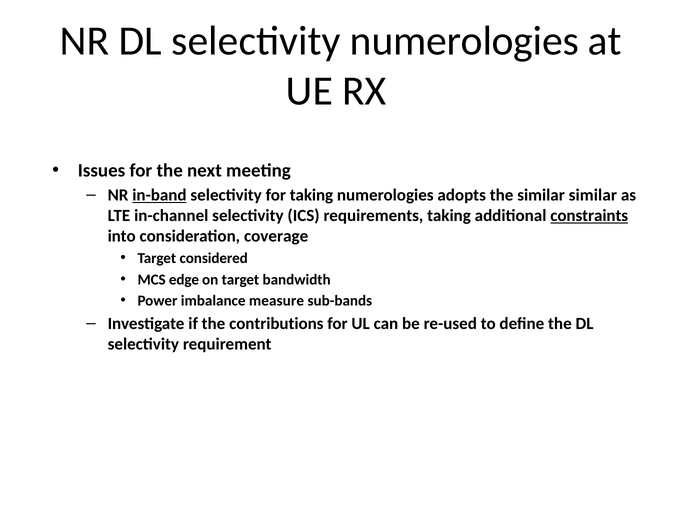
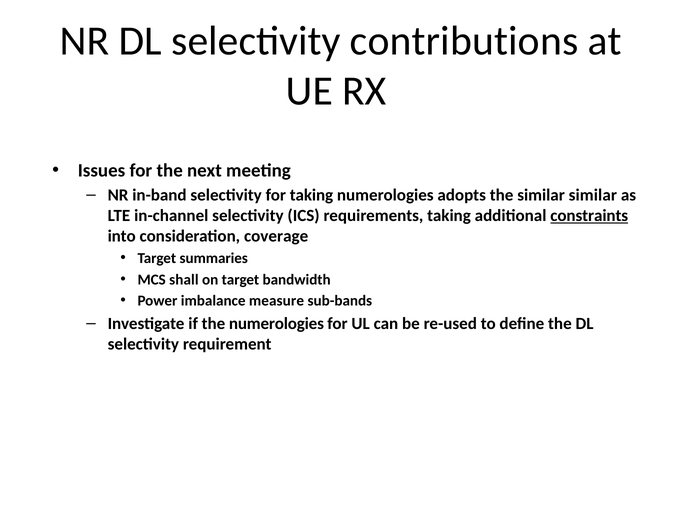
selectivity numerologies: numerologies -> contributions (464, 41)
in-band underline: present -> none (159, 195)
considered: considered -> summaries (214, 259)
edge: edge -> shall (184, 280)
the contributions: contributions -> numerologies (276, 324)
